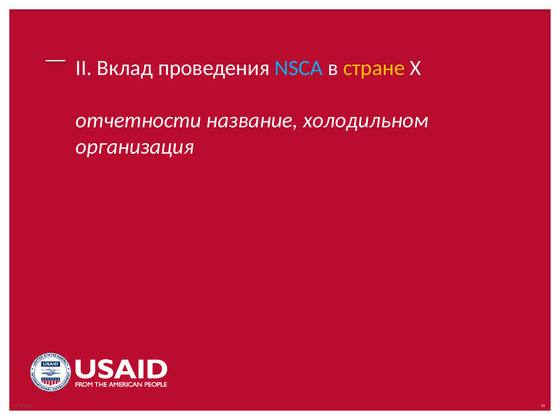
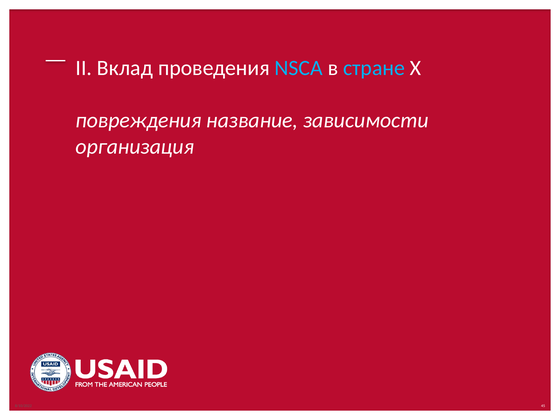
стране colour: yellow -> light blue (374, 68)
отчетности: отчетности -> повреждения (139, 120)
холодильном: холодильном -> зависимости (366, 120)
